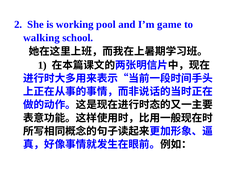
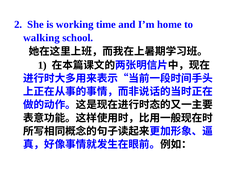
pool: pool -> time (106, 25)
game: game -> home (169, 25)
